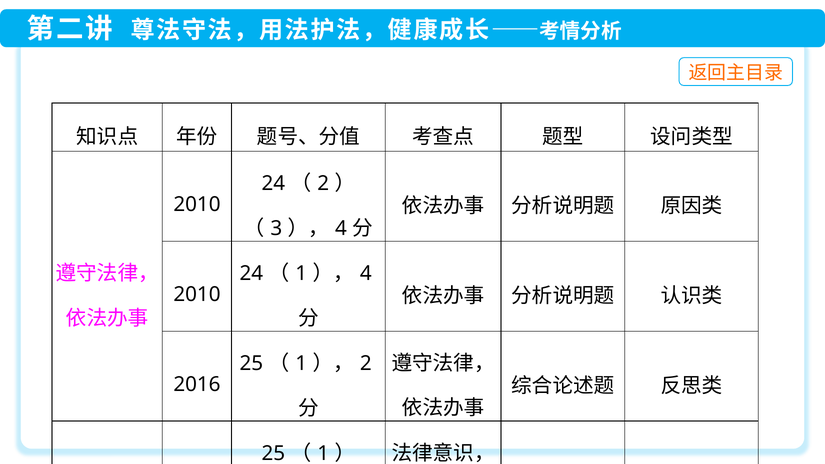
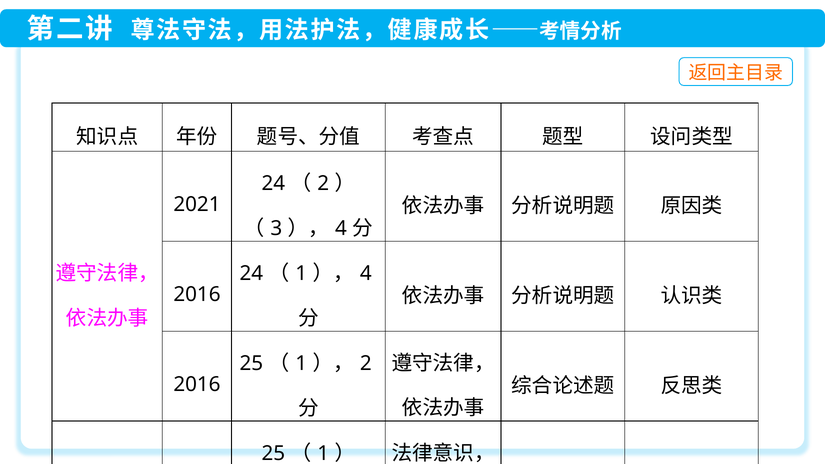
2010: 2010 -> 2021 (197, 204)
2010: 2010 -> 2016 (197, 294)
